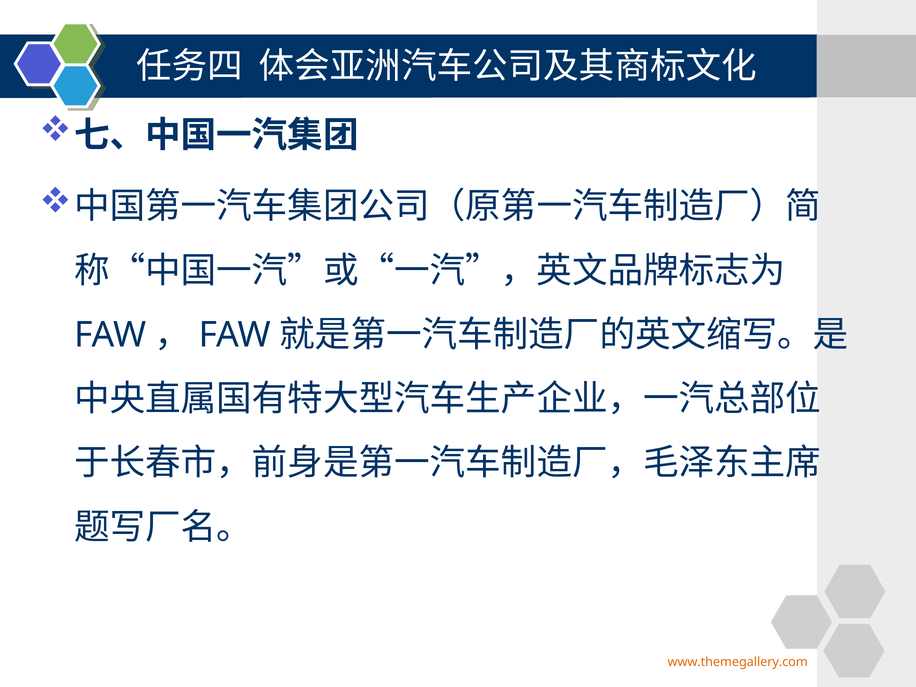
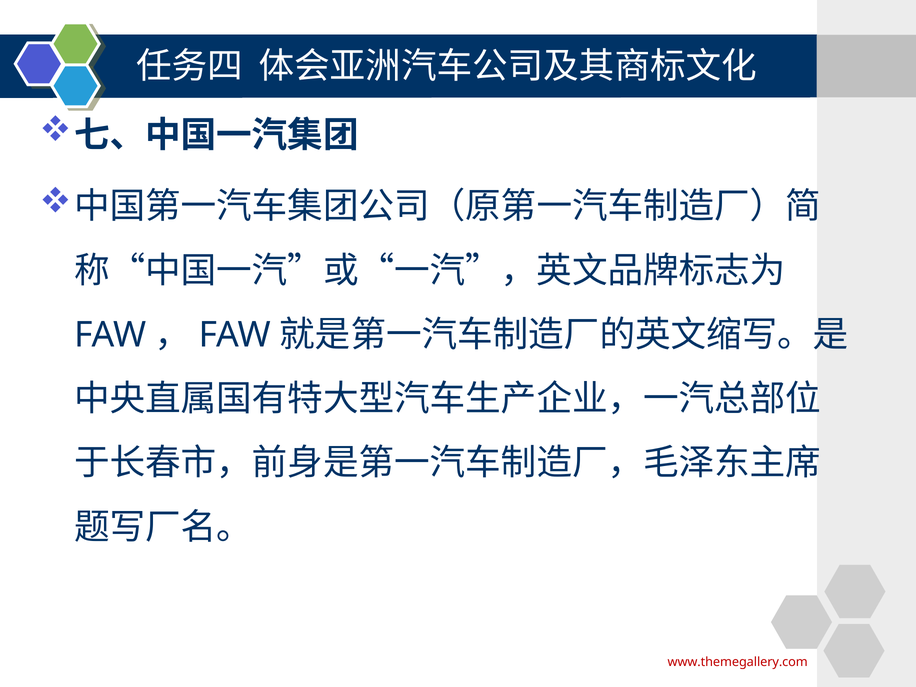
www.themegallery.com colour: orange -> red (738, 662)
